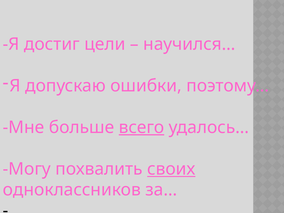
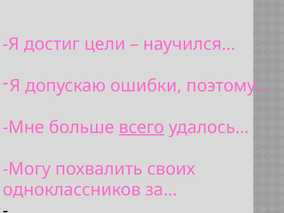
своих underline: present -> none (171, 169)
